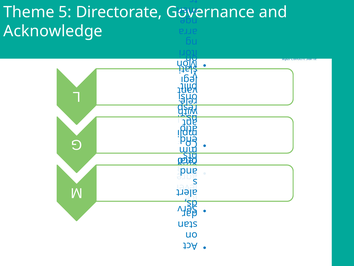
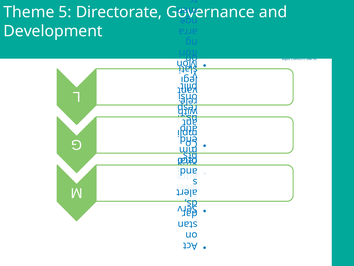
Acknowledge: Acknowledge -> Development (53, 31)
